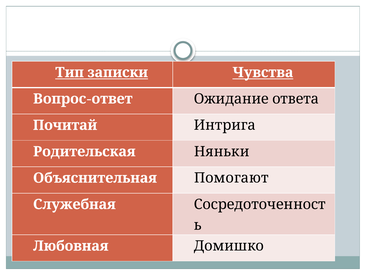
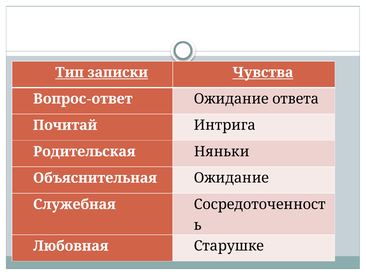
Помогают: Помогают -> Ожидание (231, 178)
Домишко: Домишко -> Старушке (229, 246)
